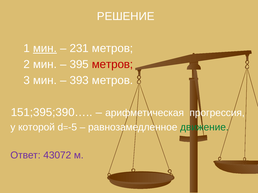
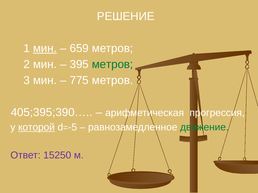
231: 231 -> 659 (79, 48)
метров colour: red -> green (113, 64)
393: 393 -> 775 (79, 81)
151;395;390…: 151;395;390… -> 405;395;390… (52, 113)
которой underline: none -> present (36, 127)
43072: 43072 -> 15250 (57, 156)
